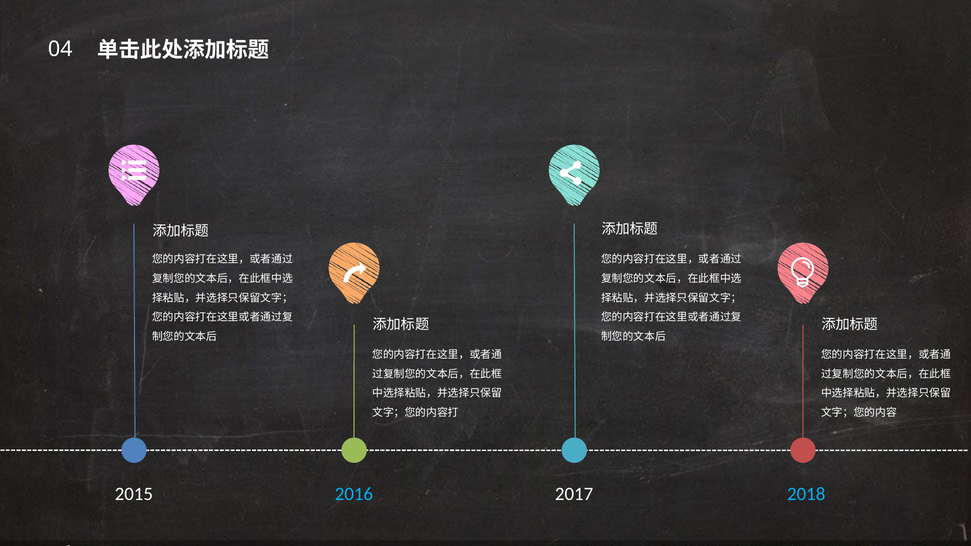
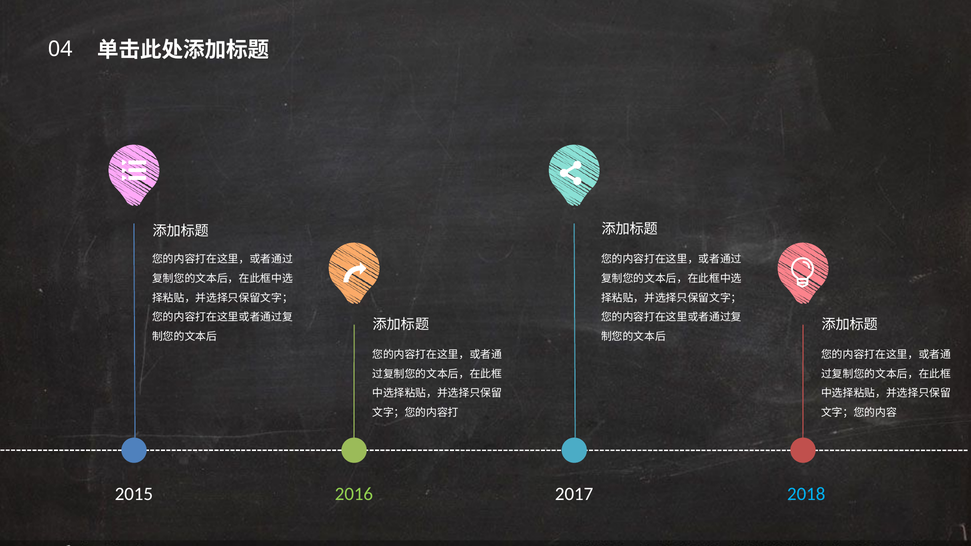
2016 colour: light blue -> light green (354, 494)
